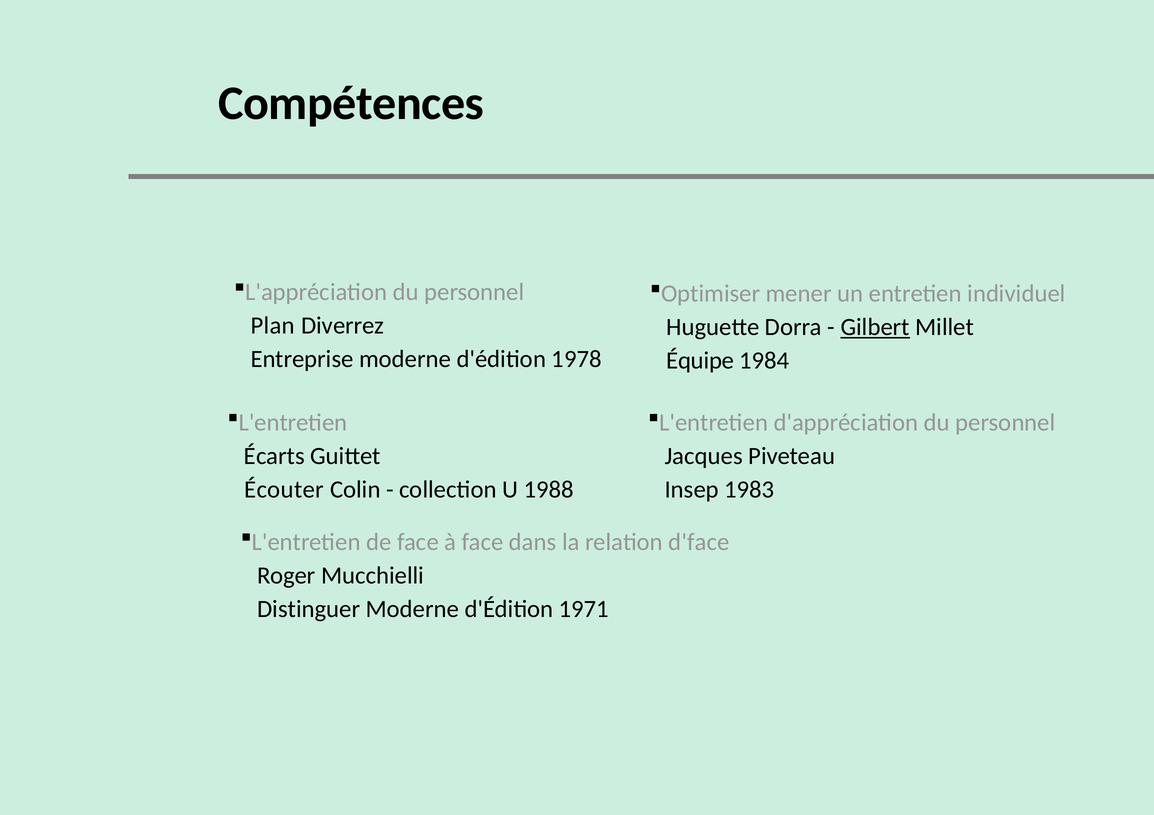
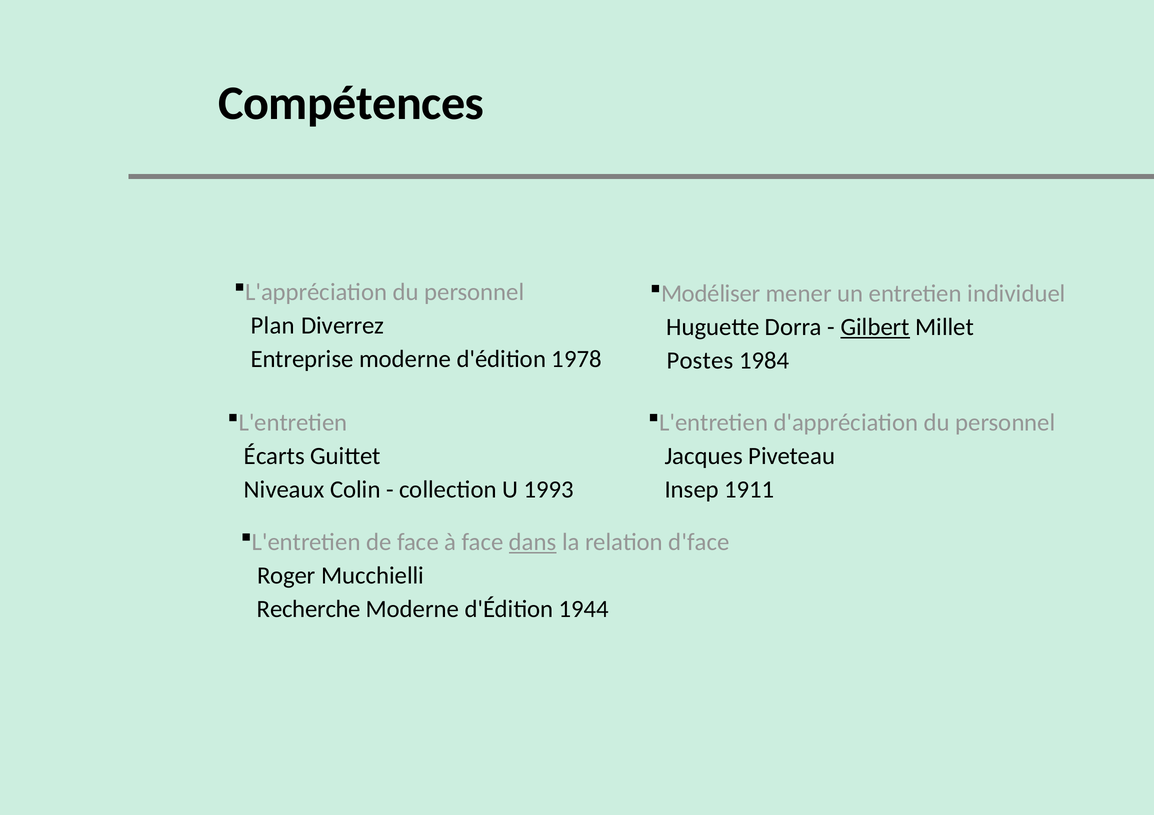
Optimiser: Optimiser -> Modéliser (711, 294)
Équipe: Équipe -> Postes (700, 360)
1983: 1983 -> 1911 (749, 489)
Écouter: Écouter -> Niveaux (284, 490)
1988: 1988 -> 1993 (549, 490)
dans underline: none -> present (533, 542)
Distinguer: Distinguer -> Recherche (309, 609)
1971: 1971 -> 1944 (584, 609)
